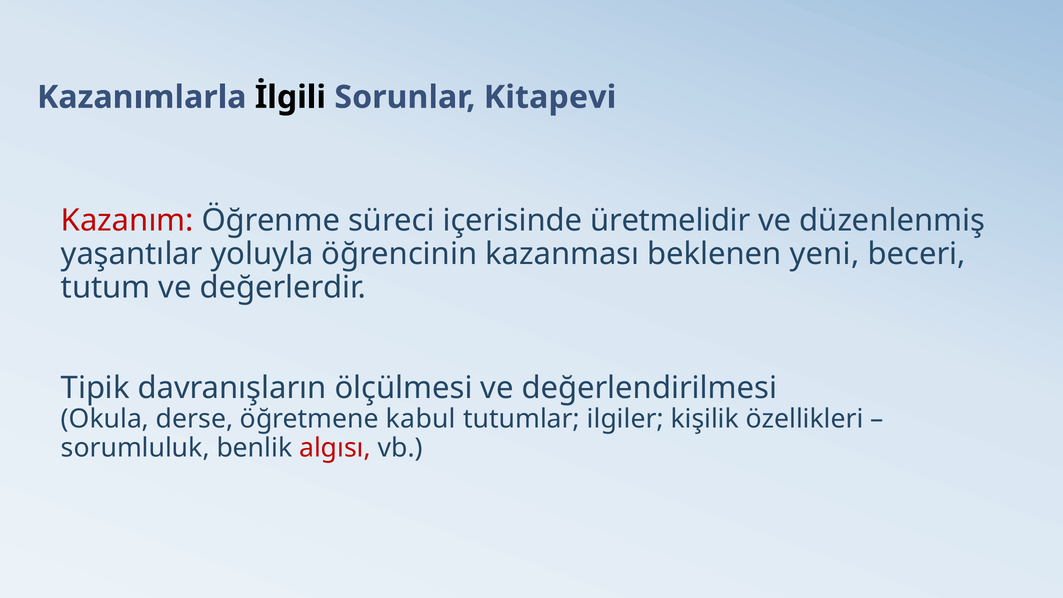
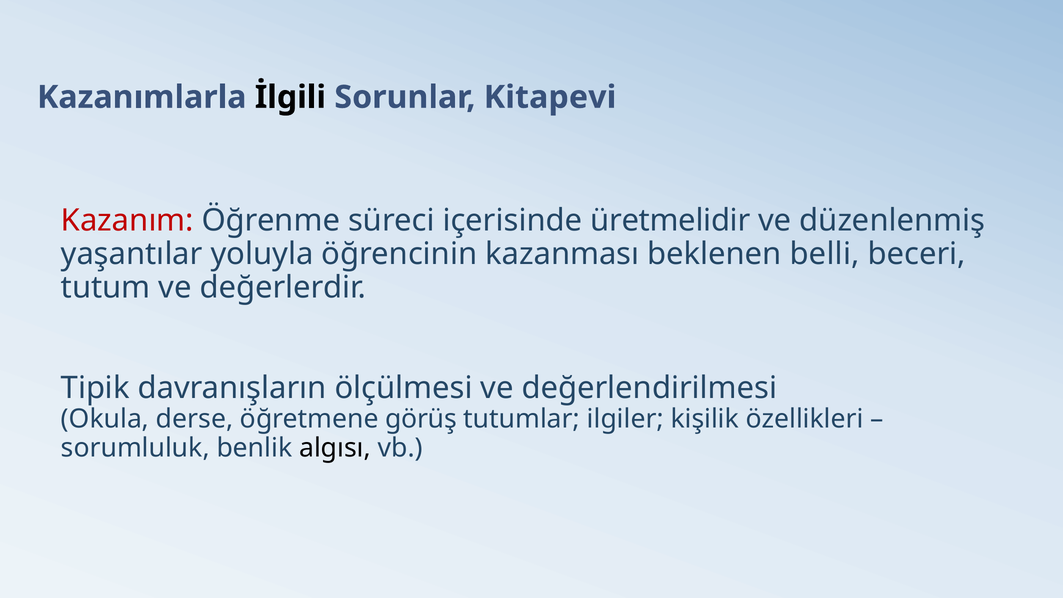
yeni: yeni -> belli (825, 254)
kabul: kabul -> görüş (421, 419)
algısı colour: red -> black (335, 448)
